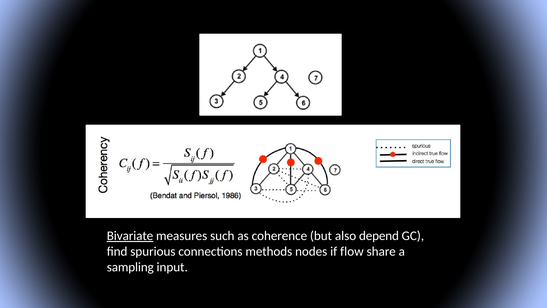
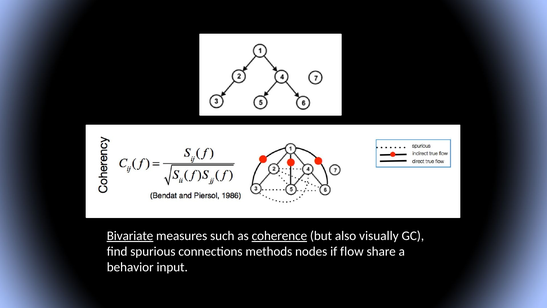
coherence underline: none -> present (279, 236)
depend: depend -> visually (379, 236)
sampling: sampling -> behavior (130, 267)
